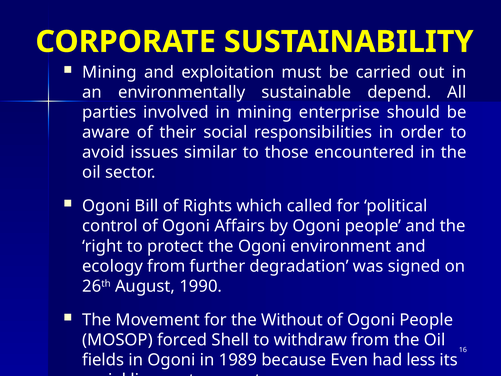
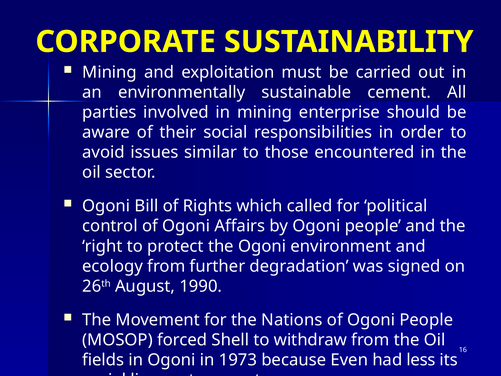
depend: depend -> cement (399, 92)
Without: Without -> Nations (292, 320)
1989: 1989 -> 1973 (238, 360)
